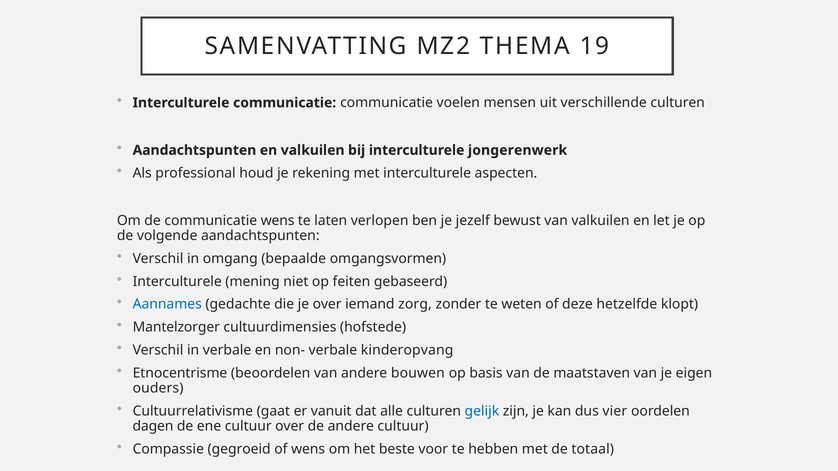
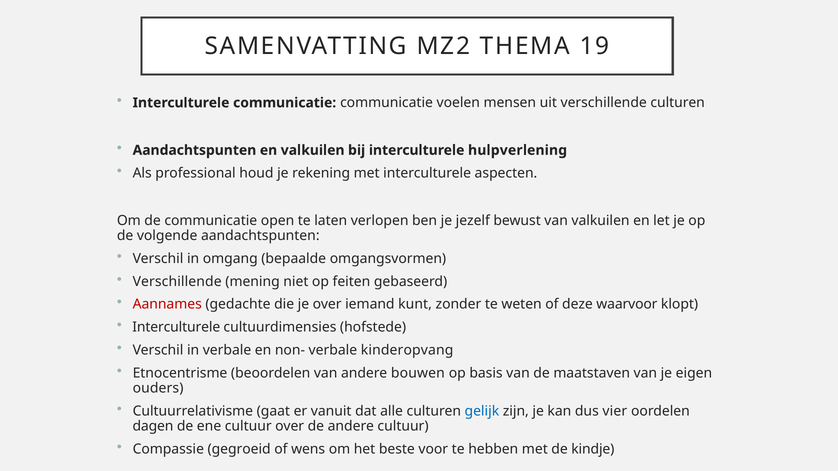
jongerenwerk: jongerenwerk -> hulpverlening (518, 150)
communicatie wens: wens -> open (278, 221)
Interculturele: Interculturele -> Verschillende (177, 282)
Aannames colour: blue -> red (167, 305)
zorg: zorg -> kunt (415, 305)
hetzelfde: hetzelfde -> waarvoor (627, 305)
Mantelzorger: Mantelzorger -> Interculturele (176, 327)
totaal: totaal -> kindje (593, 449)
